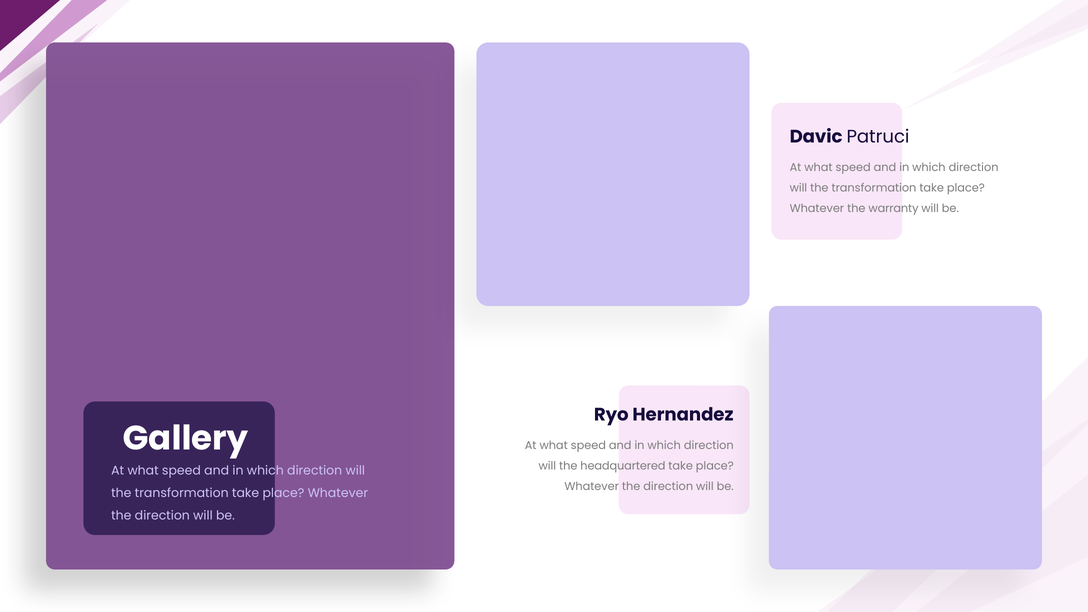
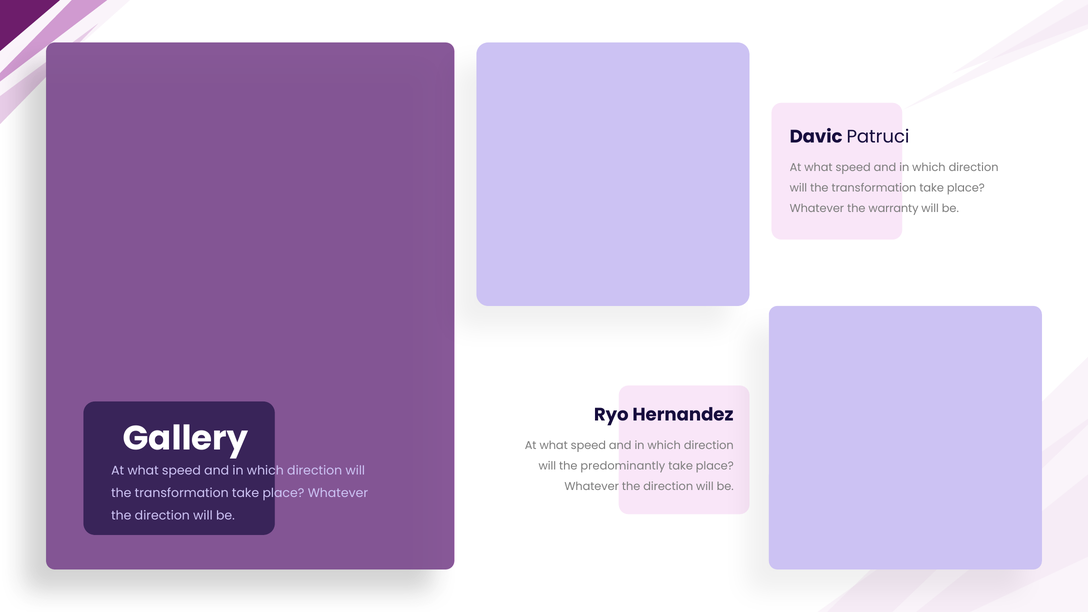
headquartered: headquartered -> predominantly (623, 466)
